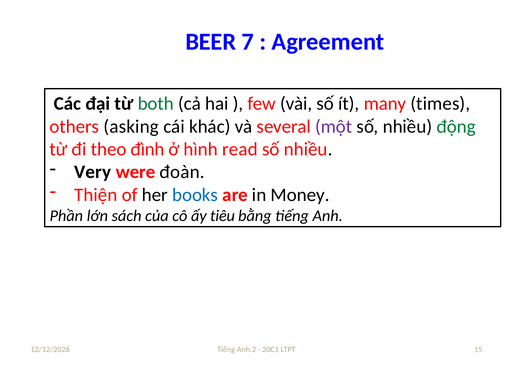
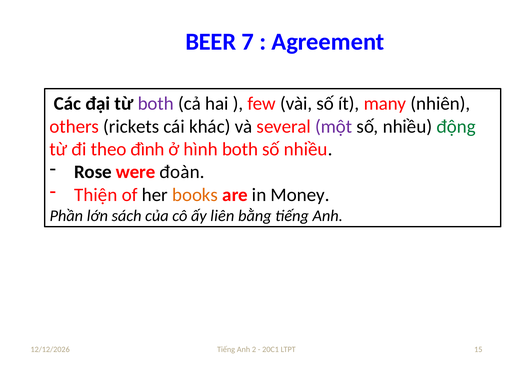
both colour: green -> purple (156, 104)
times: times -> nhiên (440, 104)
asking: asking -> rickets (131, 127)
hình read: read -> both (240, 149)
Very: Very -> Rose (93, 172)
books colour: blue -> orange (195, 195)
tiêu: tiêu -> liên (222, 216)
